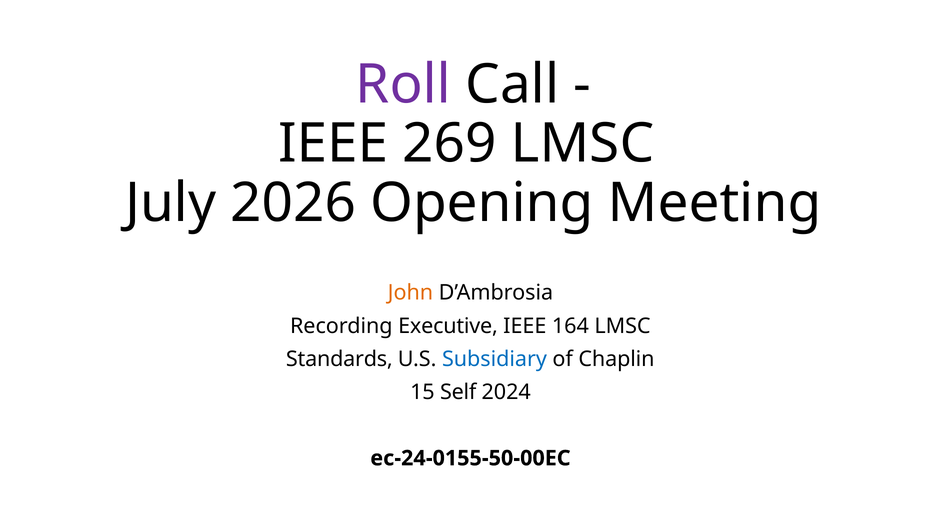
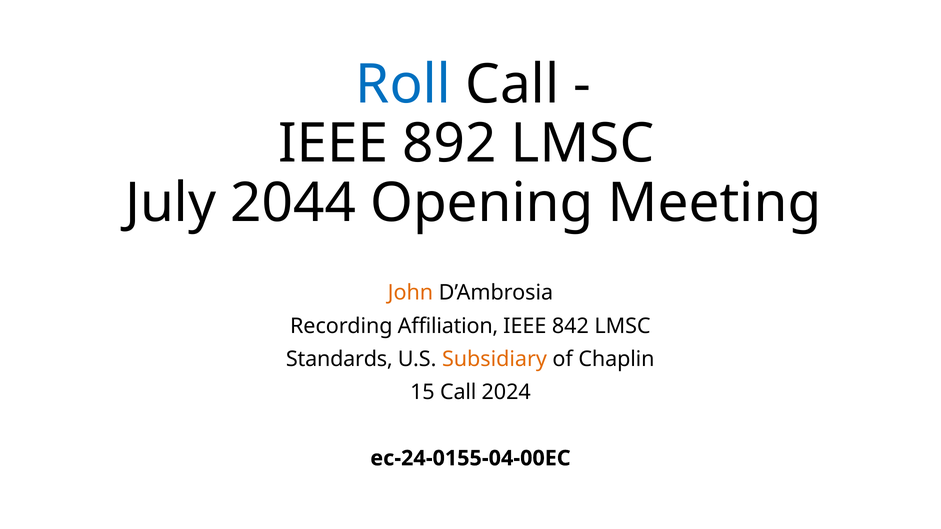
Roll colour: purple -> blue (403, 85)
269: 269 -> 892 (449, 144)
2026: 2026 -> 2044 (293, 203)
Executive: Executive -> Affiliation (448, 326)
164: 164 -> 842 (570, 326)
Subsidiary colour: blue -> orange (494, 359)
15 Self: Self -> Call (458, 392)
ec-24-0155-50-00EC: ec-24-0155-50-00EC -> ec-24-0155-04-00EC (470, 458)
